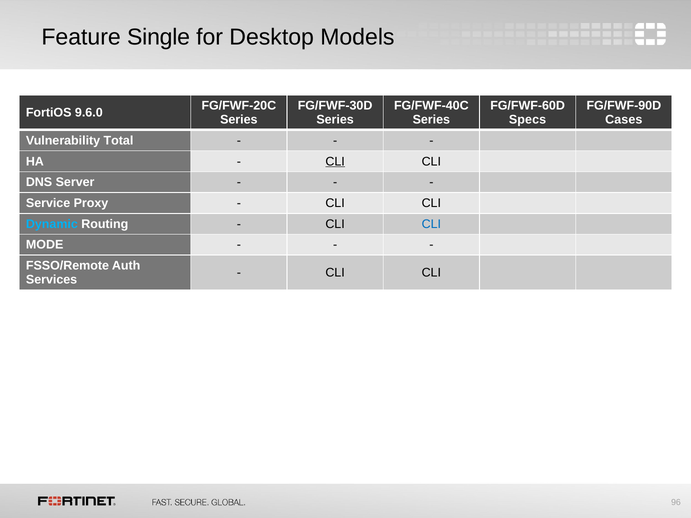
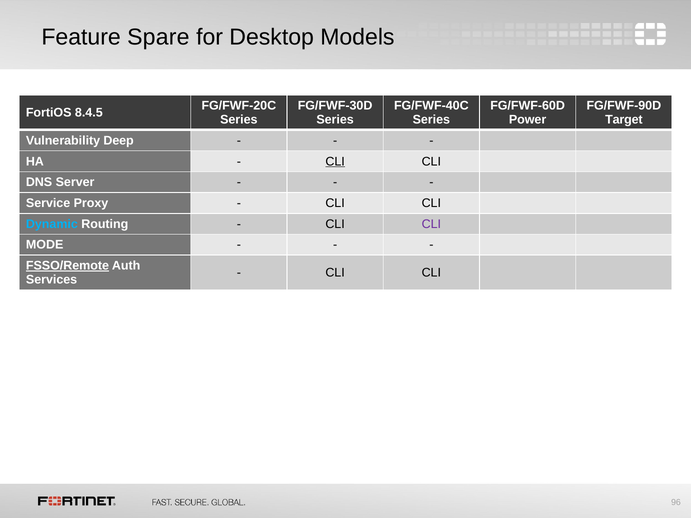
Single: Single -> Spare (158, 37)
9.6.0: 9.6.0 -> 8.4.5 (89, 113)
Specs: Specs -> Power (528, 120)
Cases: Cases -> Target (624, 120)
Total: Total -> Deep (119, 141)
CLI colour: blue -> purple (431, 224)
FSSO/Remote underline: none -> present (67, 266)
